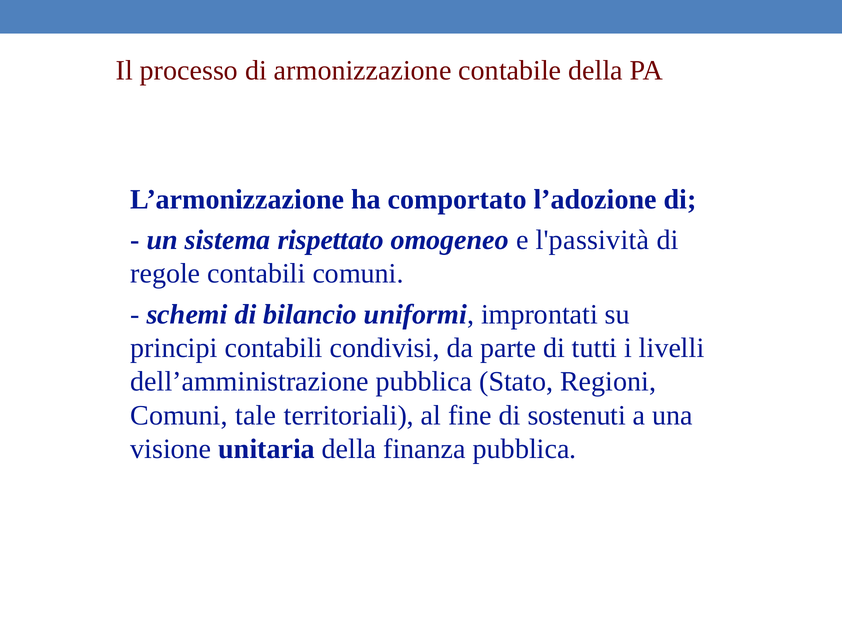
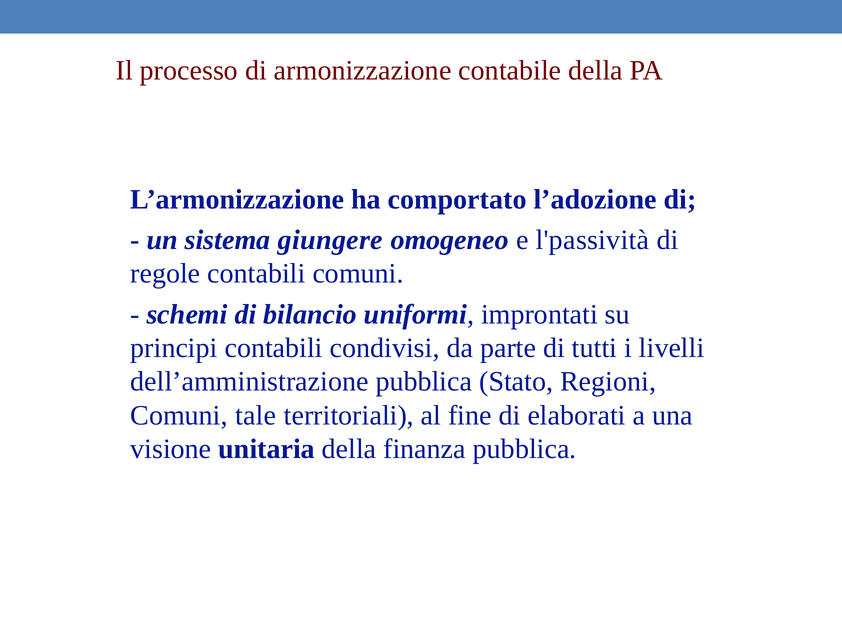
rispettato: rispettato -> giungere (330, 240)
sostenuti: sostenuti -> elaborati (577, 416)
